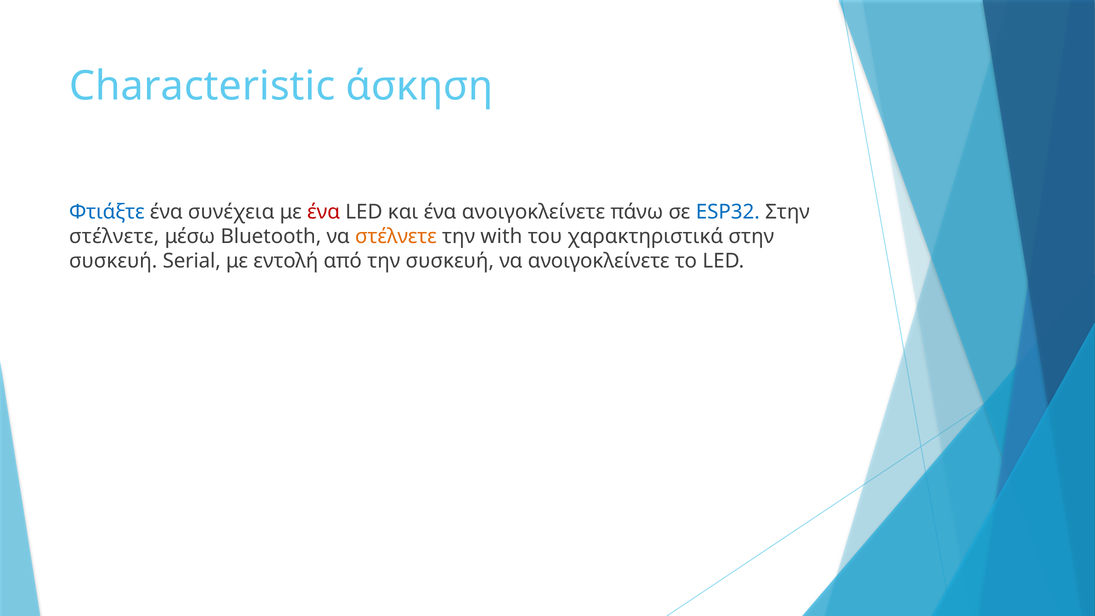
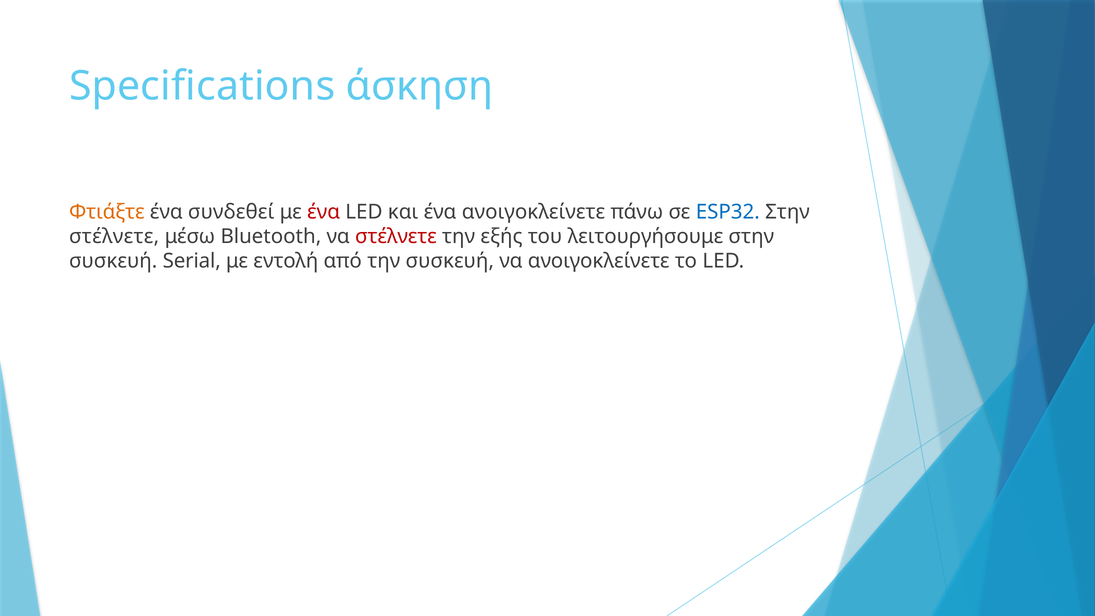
Characteristic: Characteristic -> Specifications (202, 86)
Φτιάξτε colour: blue -> orange (107, 212)
συνέχεια: συνέχεια -> συνδεθεί (231, 212)
στέλνετε colour: orange -> red (396, 237)
with: with -> εξής (501, 237)
χαρακτηριστικά: χαρακτηριστικά -> λειτουργήσουμε (645, 237)
